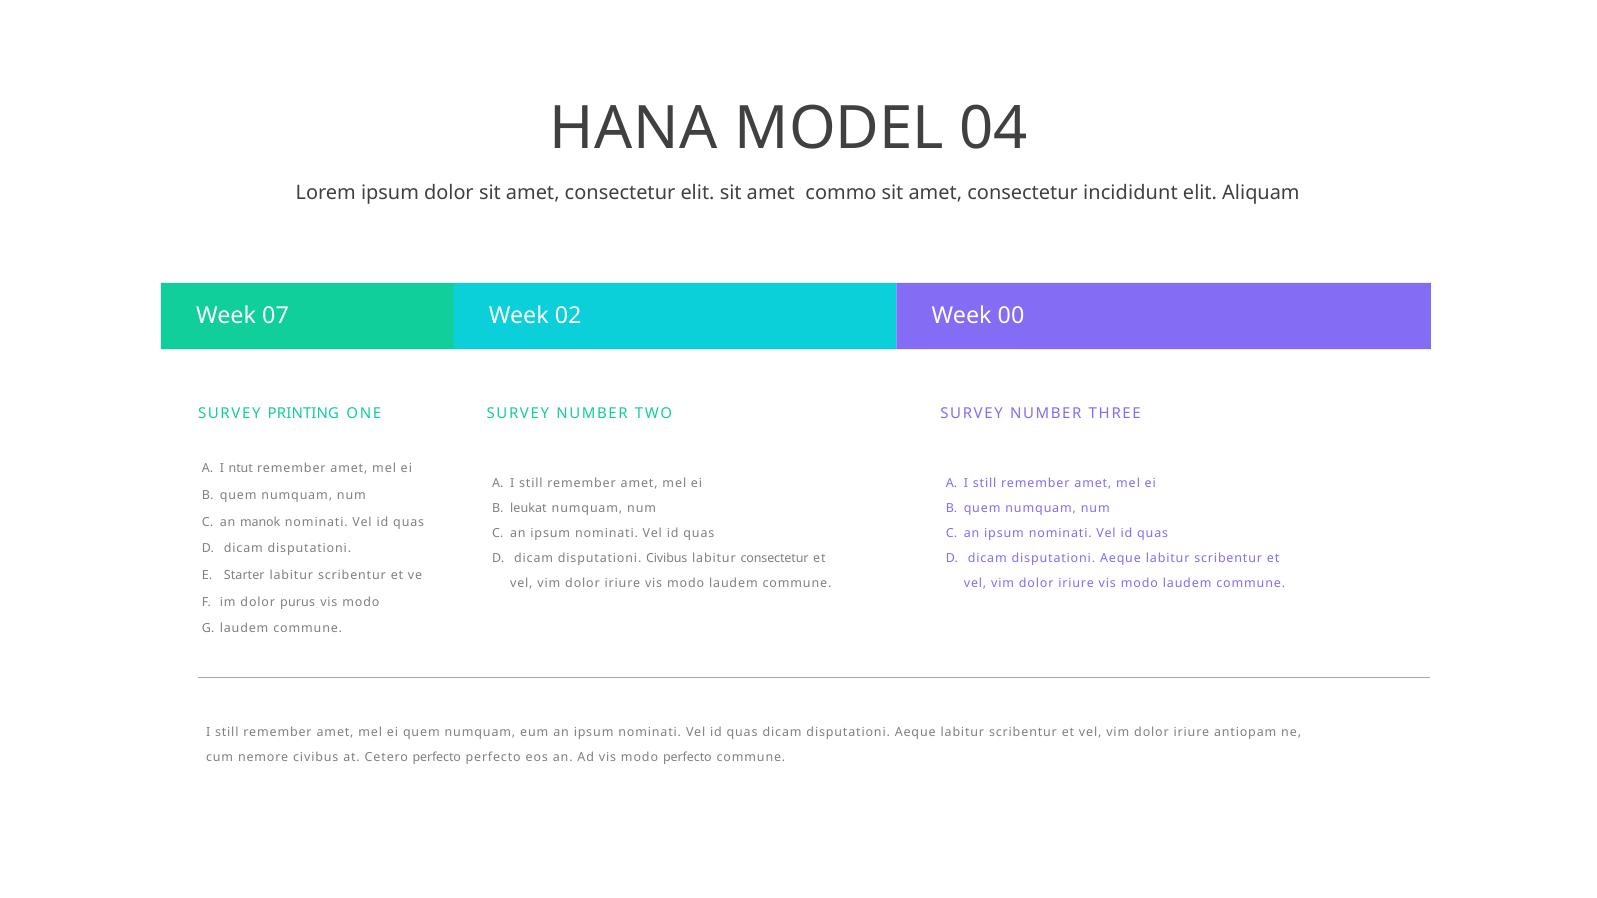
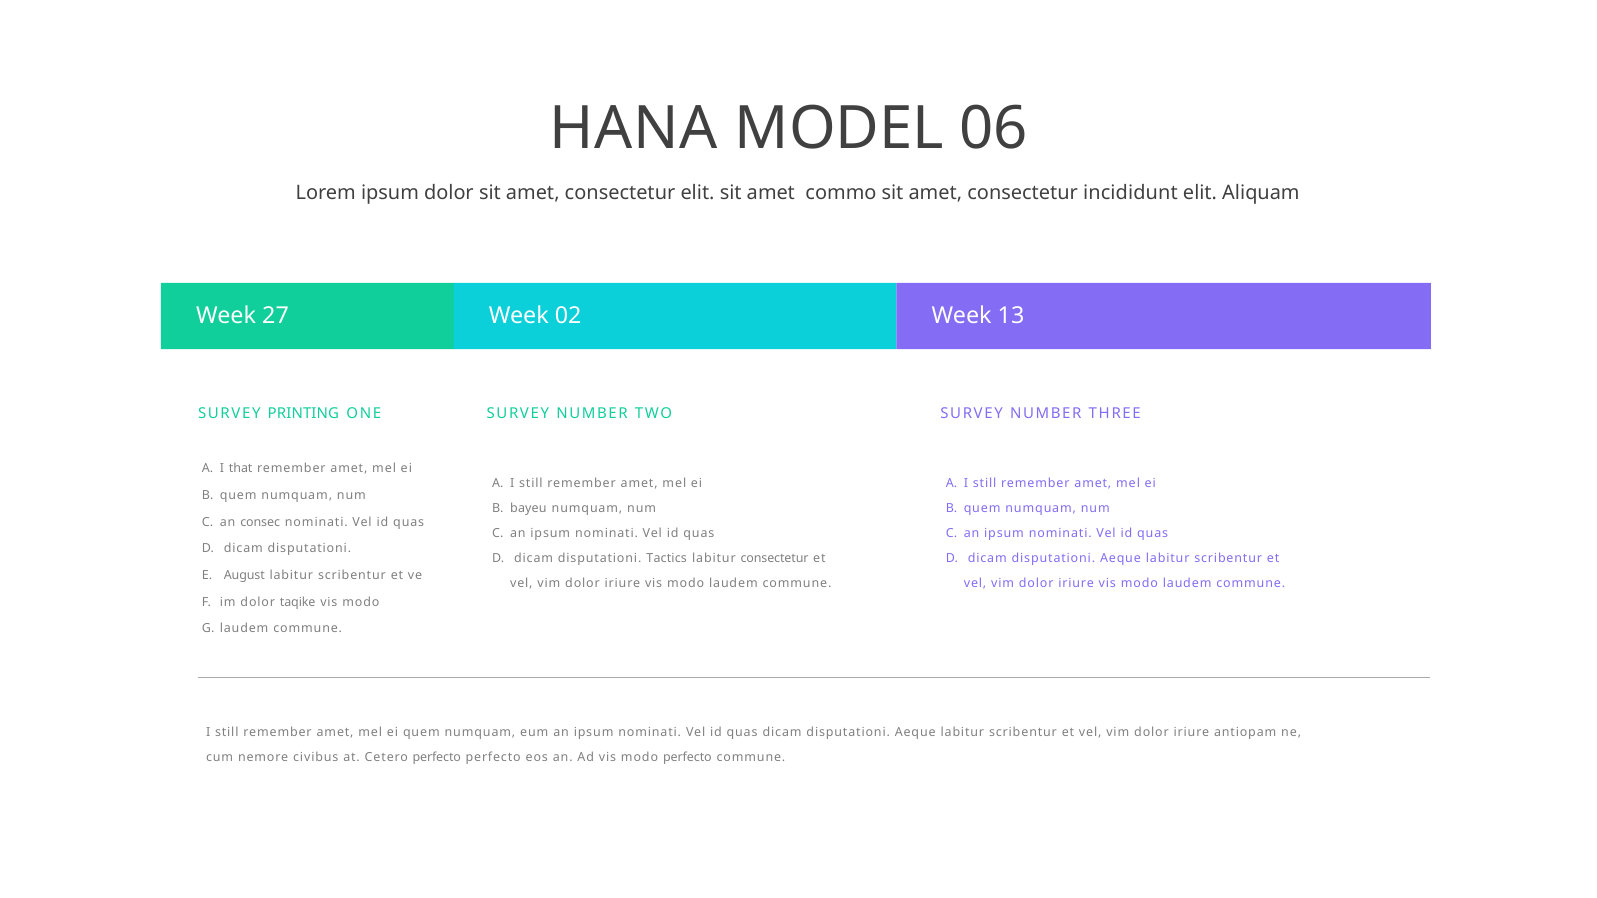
04: 04 -> 06 (994, 129)
07: 07 -> 27 (275, 316)
00: 00 -> 13 (1011, 316)
ntut: ntut -> that (241, 469)
leukat: leukat -> bayeu (528, 509)
manok: manok -> consec (260, 522)
disputationi Civibus: Civibus -> Tactics (667, 559)
Starter: Starter -> August (244, 576)
purus: purus -> taqike (298, 602)
